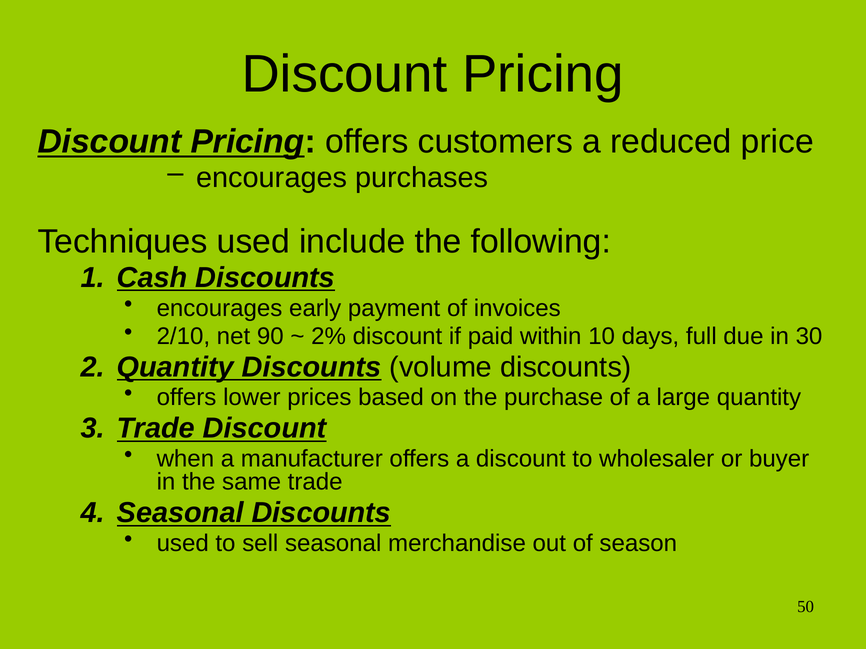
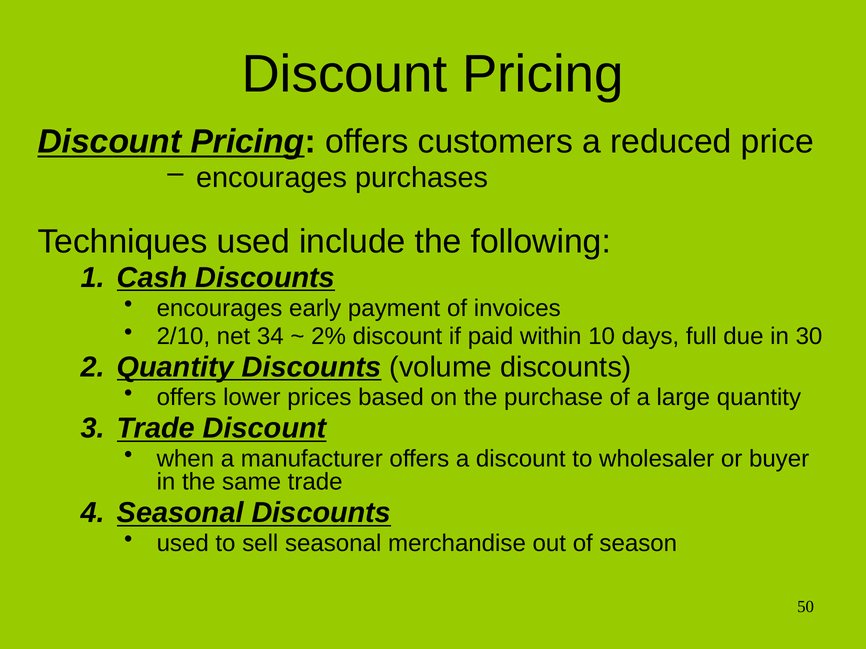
90: 90 -> 34 (270, 336)
